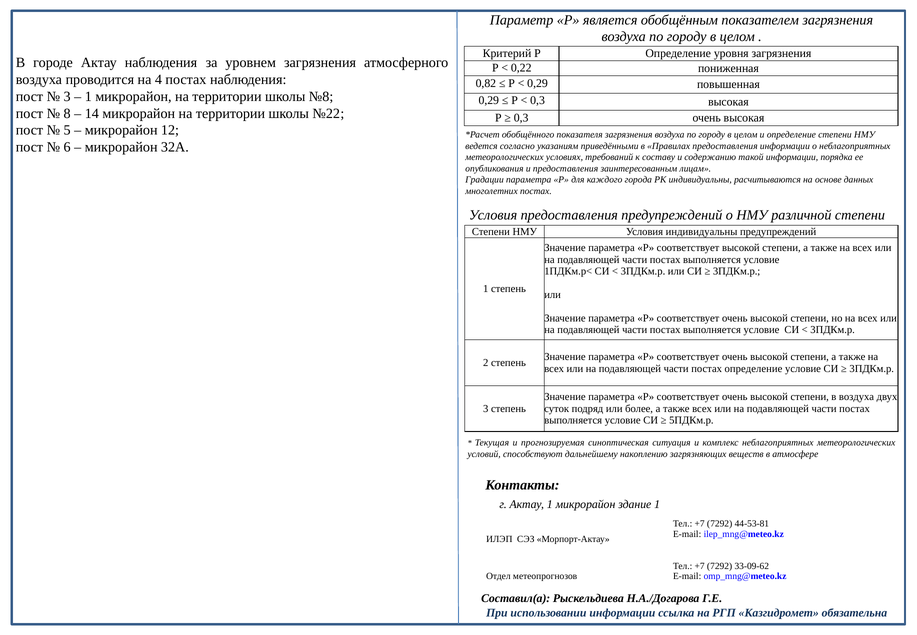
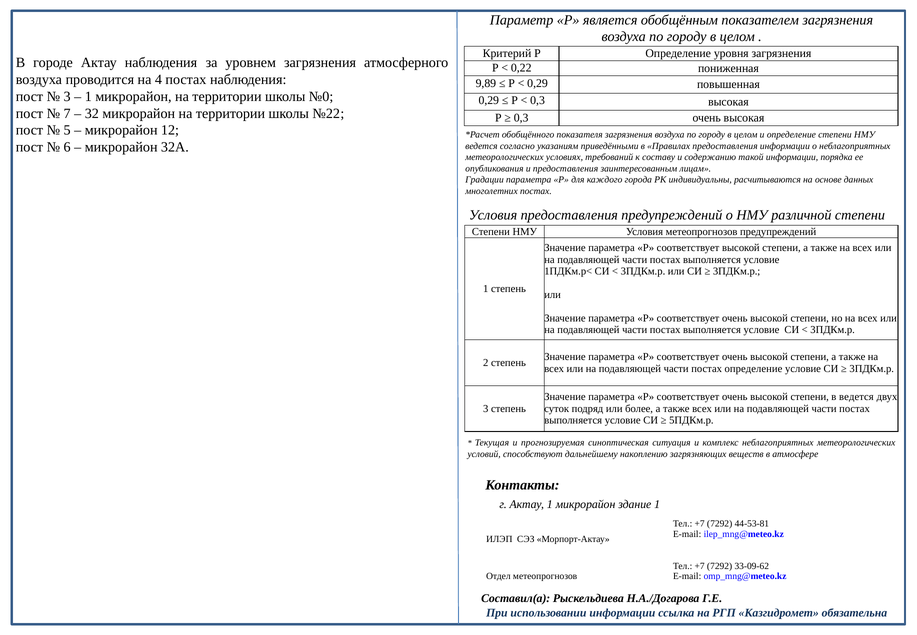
0,82: 0,82 -> 9,89 (486, 83)
№8: №8 -> №0 (321, 96)
8: 8 -> 7 (67, 113)
14: 14 -> 32 (92, 113)
Условия индивидуальны: индивидуальны -> метеопрогнозов (702, 232)
в воздуха: воздуха -> ведется (856, 397)
